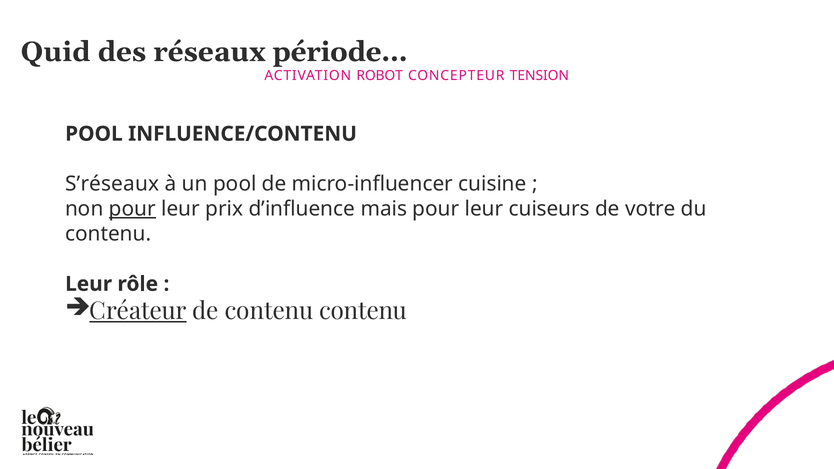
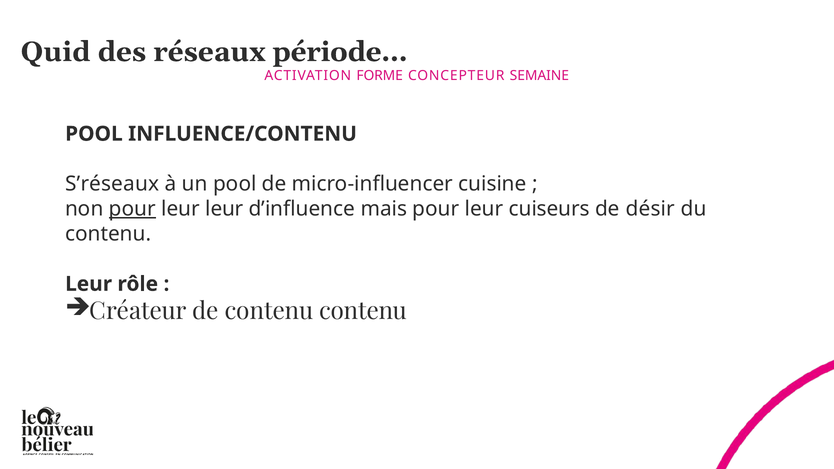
ROBOT: ROBOT -> FORME (380, 76)
TENSION: TENSION -> SEMAINE (539, 76)
leur prix: prix -> leur (224, 209)
votre: votre -> désir (650, 209)
Créateur underline: present -> none (138, 311)
